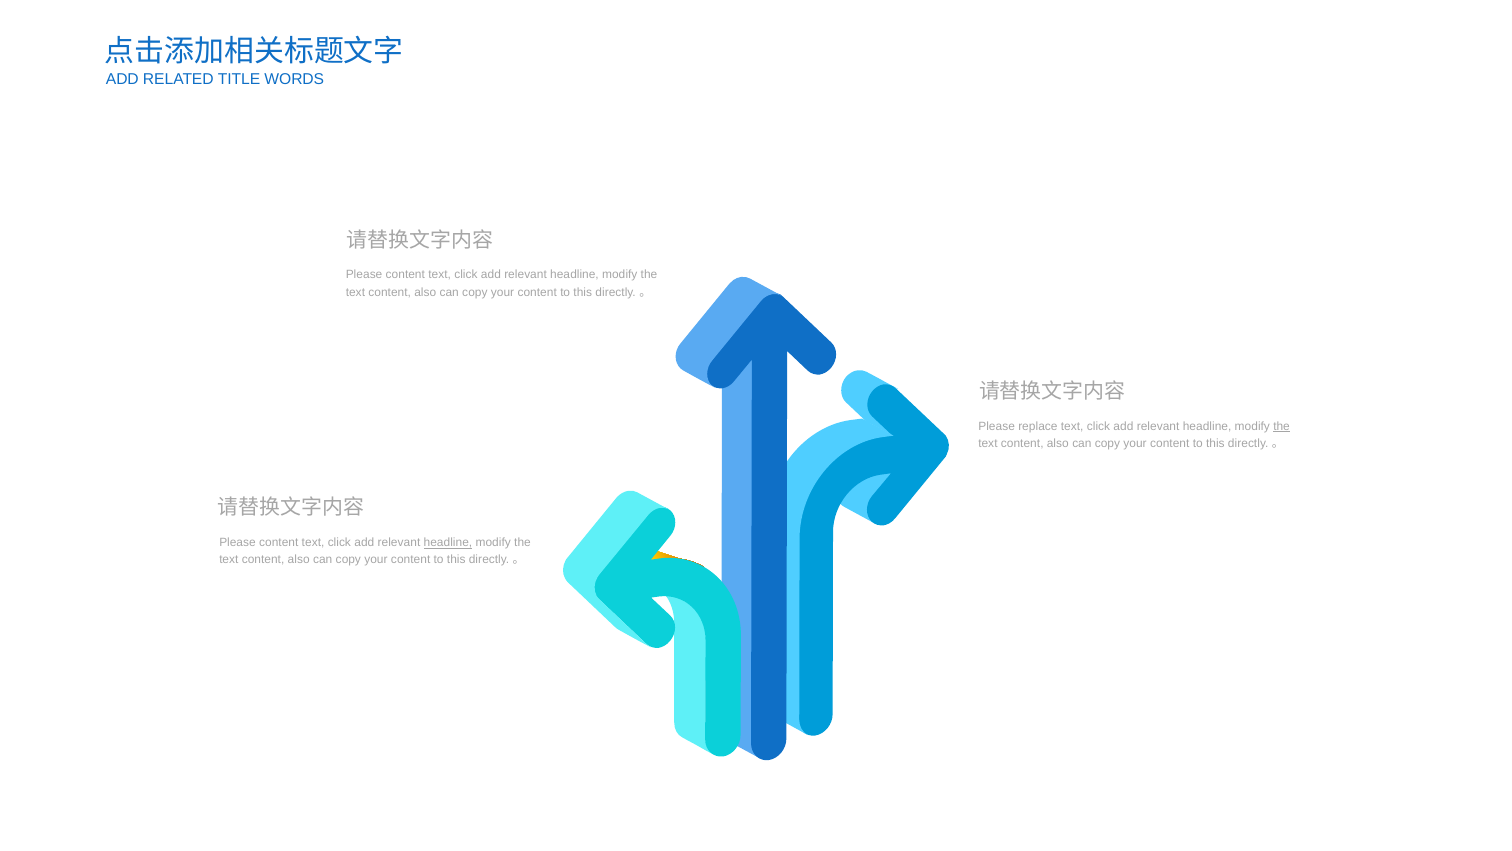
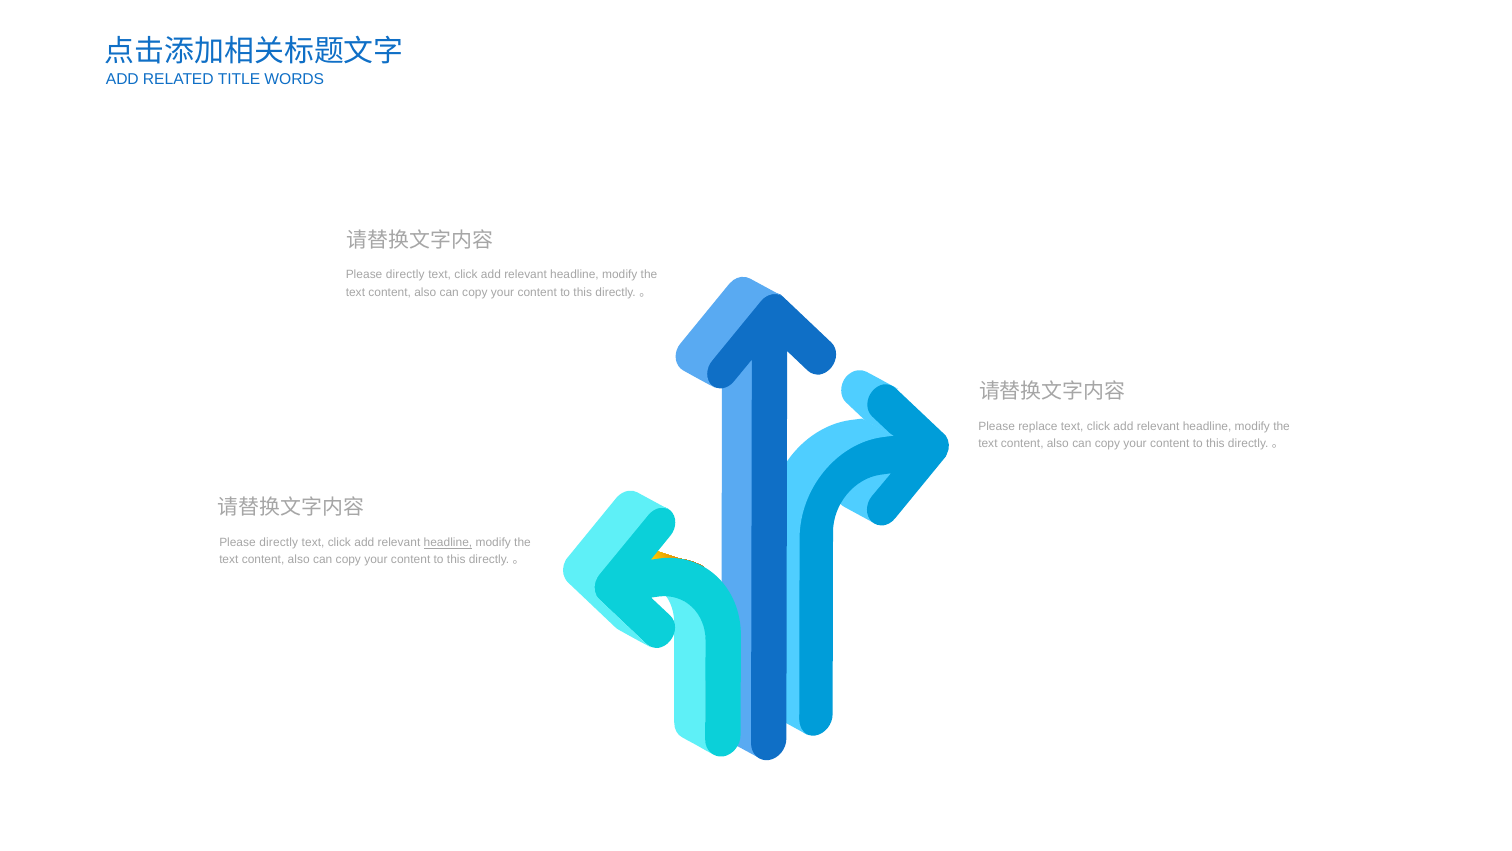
content: content -> directly (405, 275)
the underline: present -> none (1282, 426)
content: content -> directly (279, 542)
